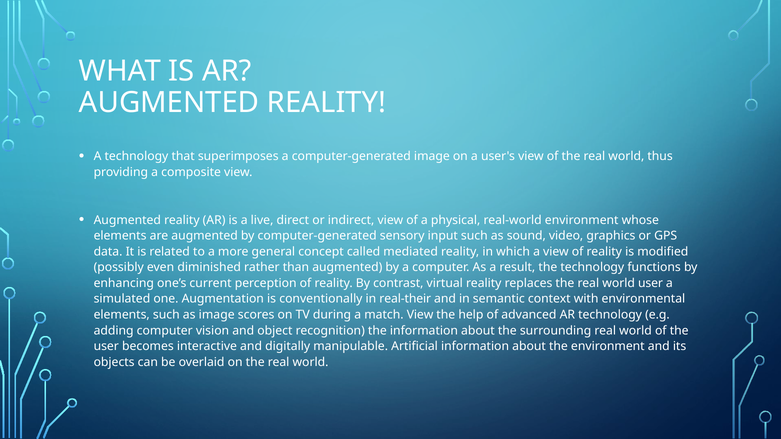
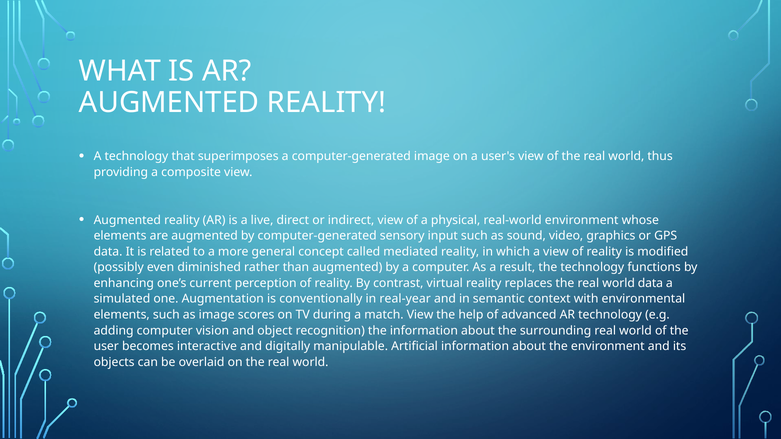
world user: user -> data (650, 283)
real-their: real-their -> real-year (405, 299)
